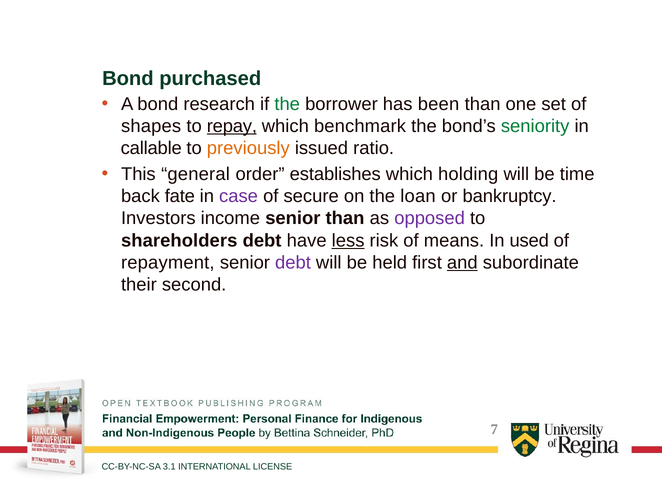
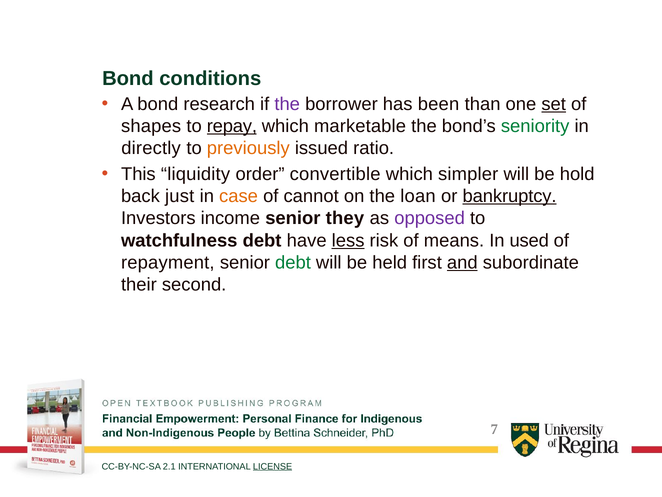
purchased: purchased -> conditions (210, 78)
the colour: green -> purple (287, 104)
set underline: none -> present (554, 104)
benchmark: benchmark -> marketable (360, 126)
callable: callable -> directly (151, 148)
general: general -> liquidity (196, 174)
establishes: establishes -> convertible (335, 174)
holding: holding -> simpler (468, 174)
time: time -> hold (577, 174)
fate: fate -> just (180, 196)
case colour: purple -> orange (239, 196)
secure: secure -> cannot (311, 196)
bankruptcy underline: none -> present (510, 196)
senior than: than -> they (345, 218)
shareholders: shareholders -> watchfulness (179, 240)
debt colour: purple -> green (293, 262)
3.1: 3.1 -> 2.1 (169, 466)
LICENSE underline: none -> present (273, 466)
